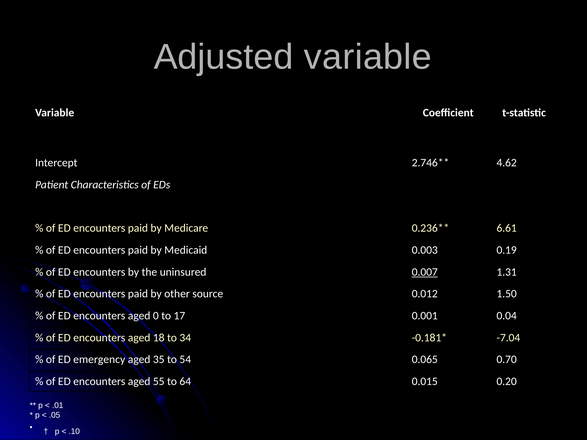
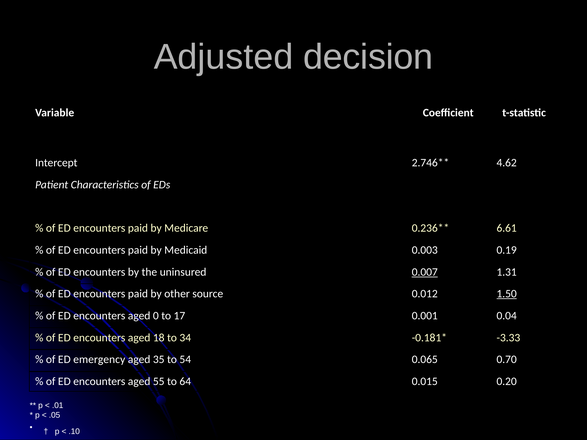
Adjusted variable: variable -> decision (368, 57)
1.50 underline: none -> present (507, 294)
-7.04: -7.04 -> -3.33 (508, 338)
